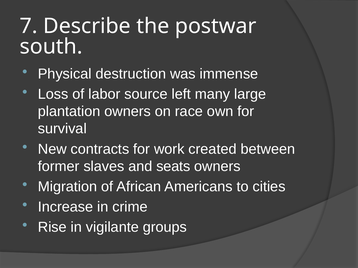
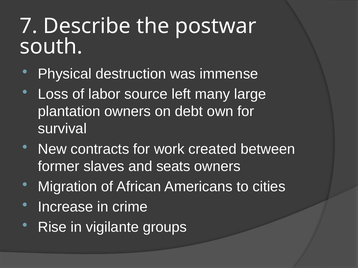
race: race -> debt (189, 112)
